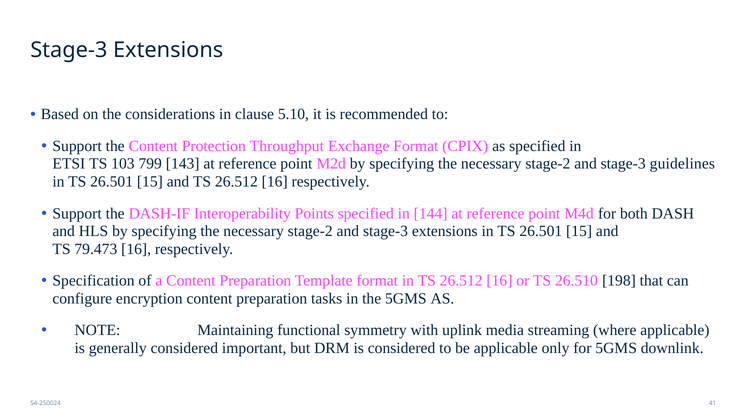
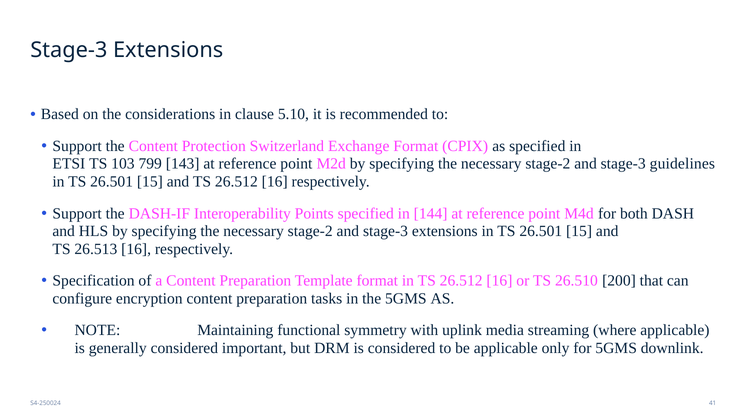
Throughput: Throughput -> Switzerland (287, 146)
79.473: 79.473 -> 26.513 (96, 249)
198: 198 -> 200 (619, 281)
